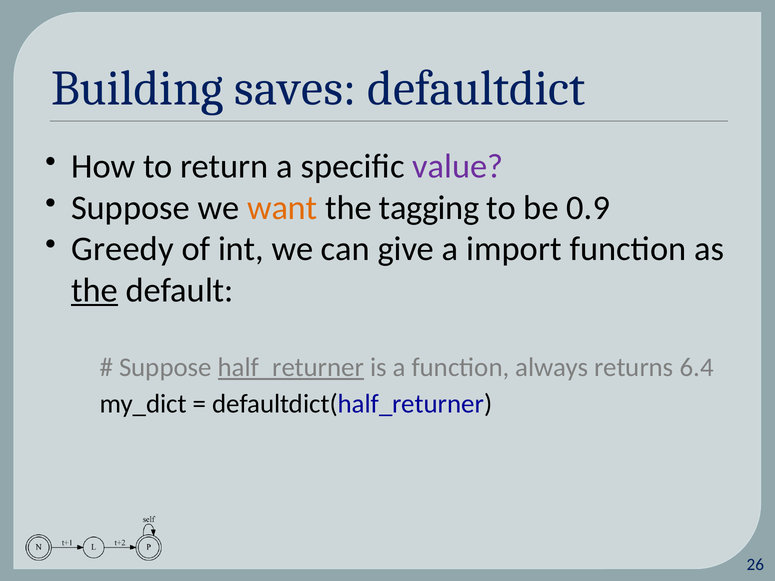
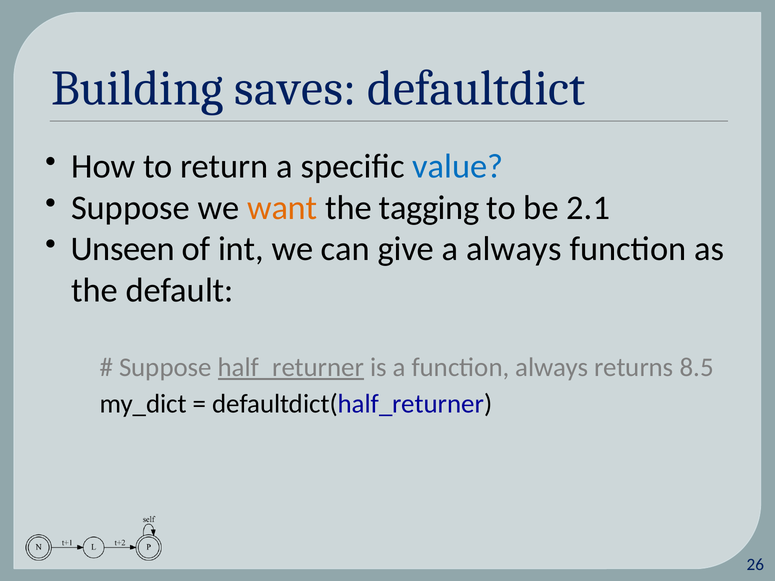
value colour: purple -> blue (458, 166)
0.9: 0.9 -> 2.1 (588, 208)
Greedy: Greedy -> Unseen (123, 249)
a import: import -> always (514, 249)
the underline: present -> none (94, 290)
6.4: 6.4 -> 8.5 (697, 368)
